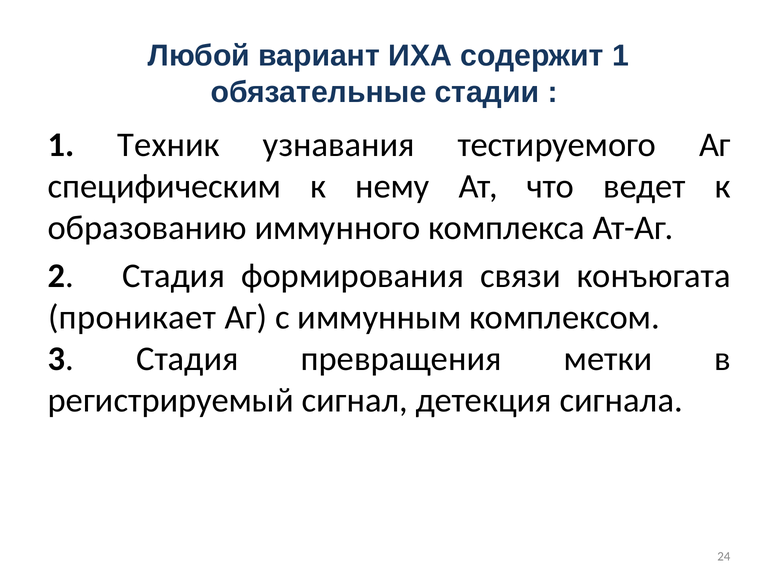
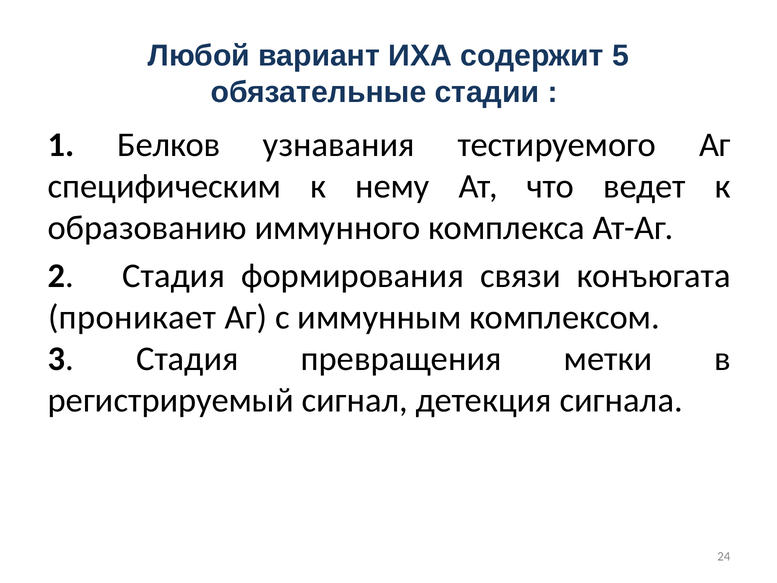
содержит 1: 1 -> 5 (620, 56)
Техник: Техник -> Белков (169, 145)
